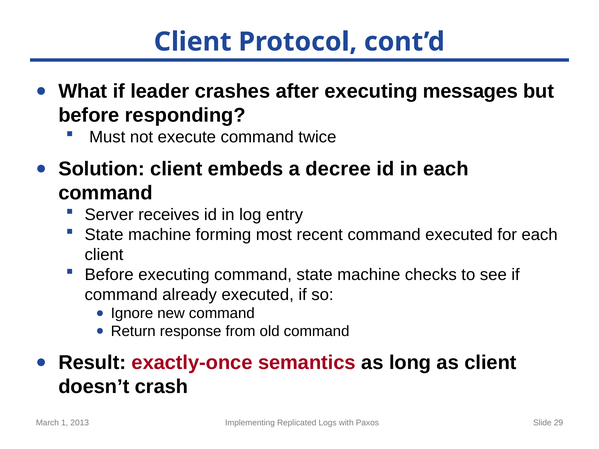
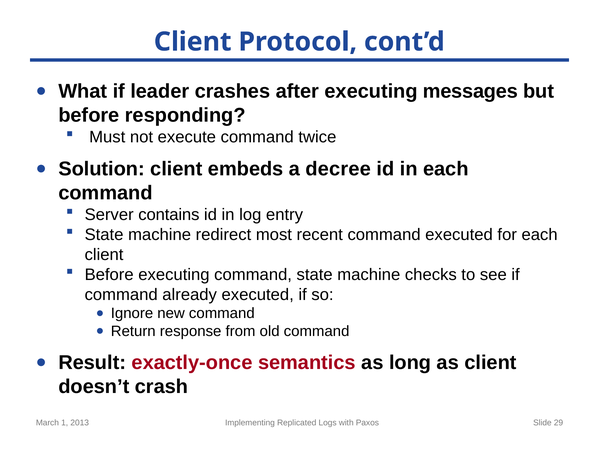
receives: receives -> contains (169, 215)
forming: forming -> redirect (223, 235)
